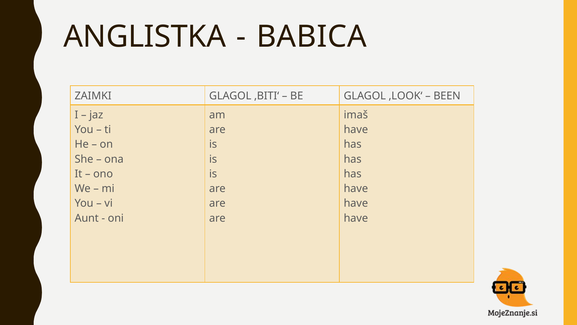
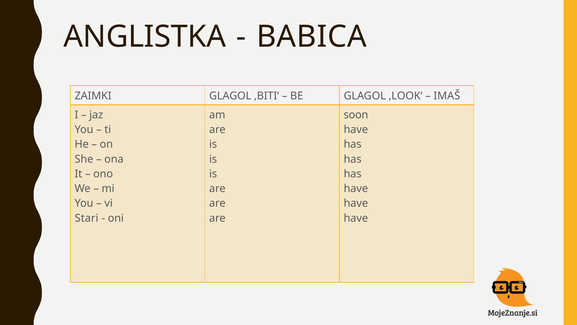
BEEN: BEEN -> IMAŠ (447, 96)
imaš: imaš -> soon (356, 115)
Aunt: Aunt -> Stari (87, 218)
